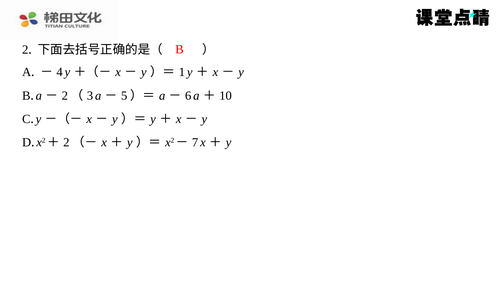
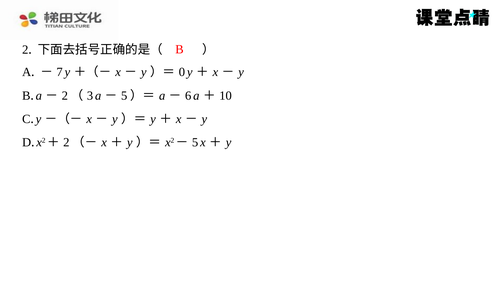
4: 4 -> 7 (60, 72)
1: 1 -> 0 (182, 72)
7: 7 -> 5 (195, 143)
